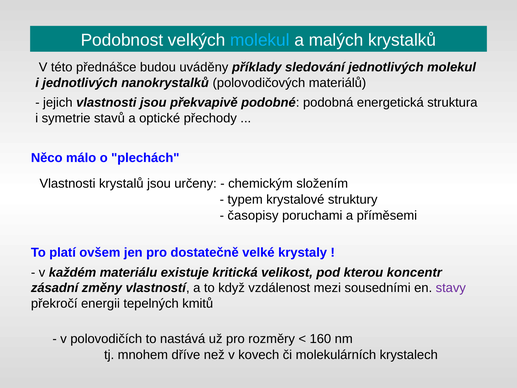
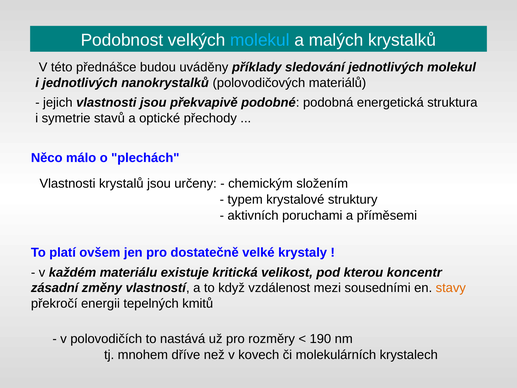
časopisy: časopisy -> aktivních (253, 215)
stavy colour: purple -> orange (451, 288)
160: 160 -> 190 (320, 339)
